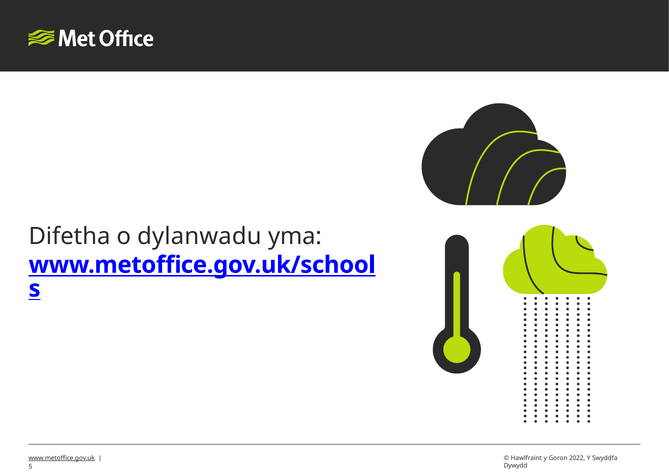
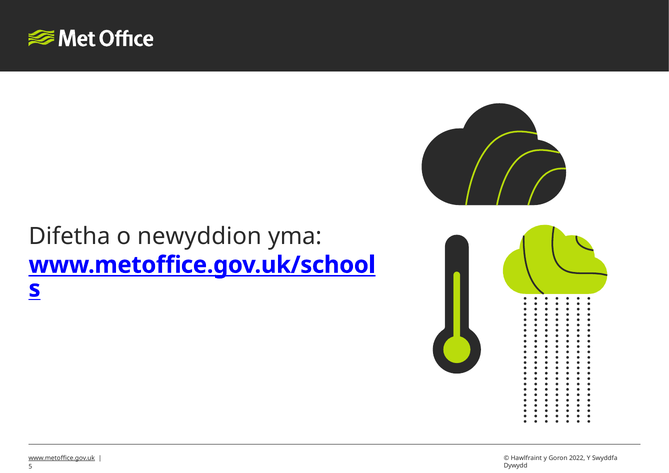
dylanwadu: dylanwadu -> newyddion (199, 236)
